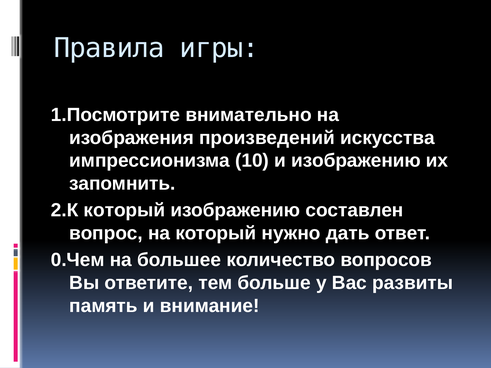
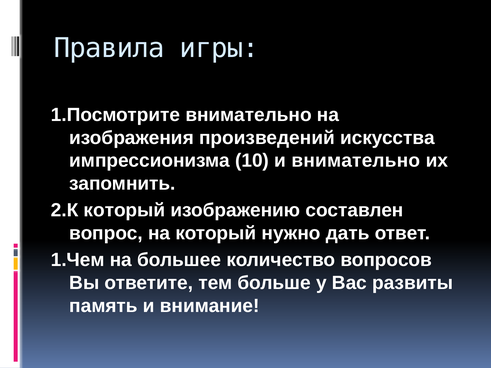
и изображению: изображению -> внимательно (356, 161)
0.Чем: 0.Чем -> 1.Чем (78, 260)
